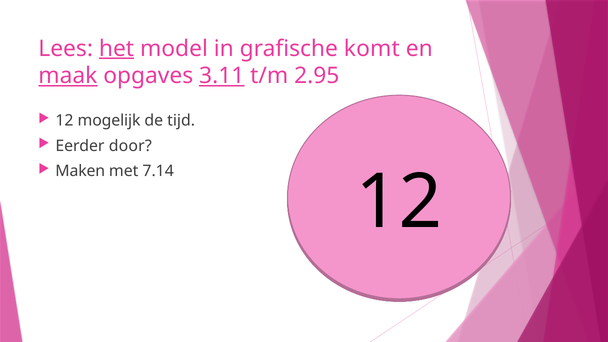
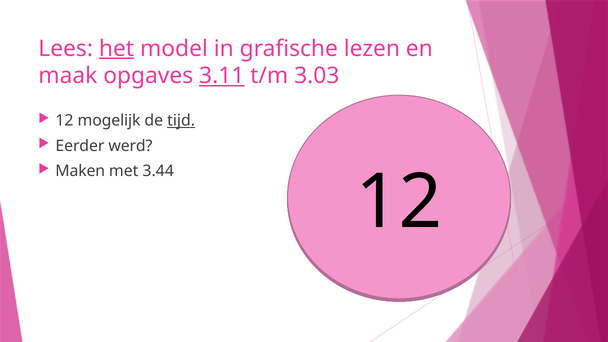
komt: komt -> lezen (372, 49)
maak underline: present -> none (68, 76)
2.95: 2.95 -> 3.03 (317, 76)
tijd underline: none -> present (181, 121)
door: door -> werd (130, 146)
7.14: 7.14 -> 3.44 (158, 171)
